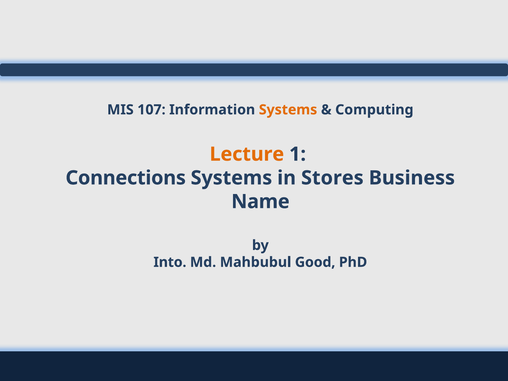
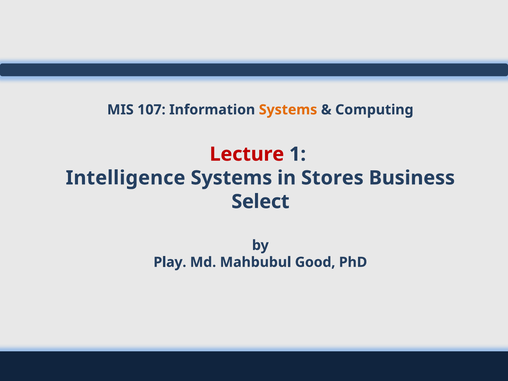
Lecture colour: orange -> red (247, 154)
Connections: Connections -> Intelligence (125, 178)
Name: Name -> Select (260, 202)
Into: Into -> Play (170, 262)
